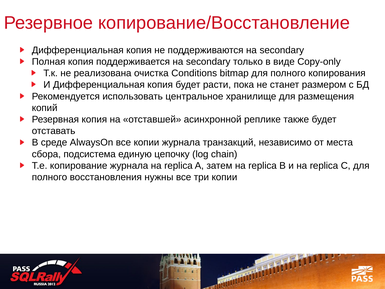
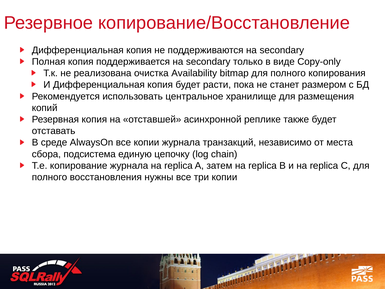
Conditions: Conditions -> Availability (194, 73)
